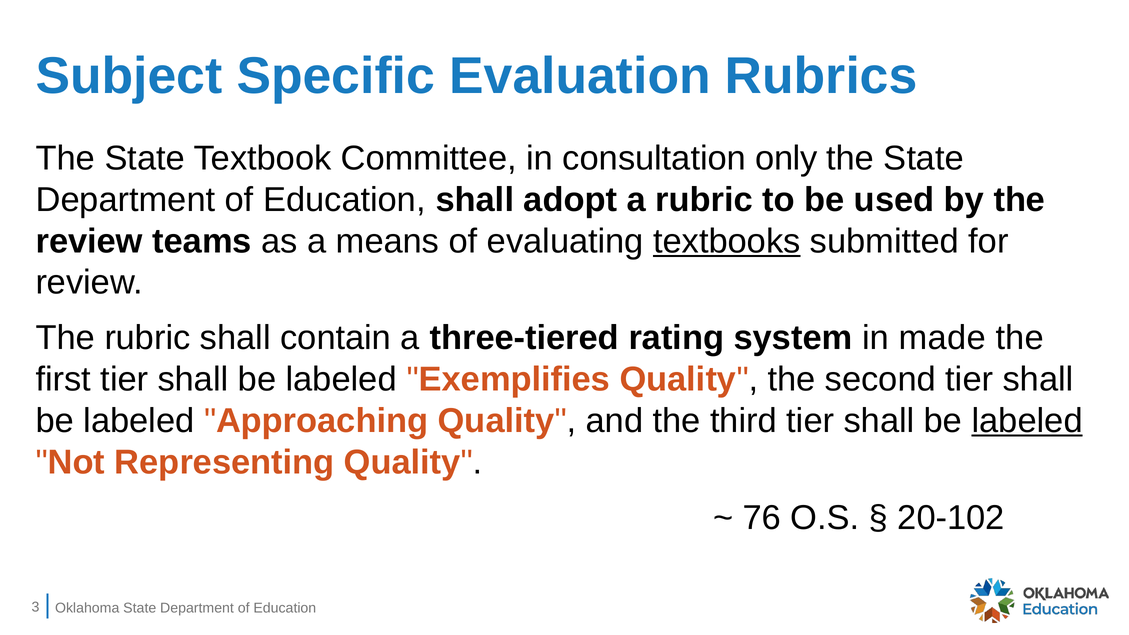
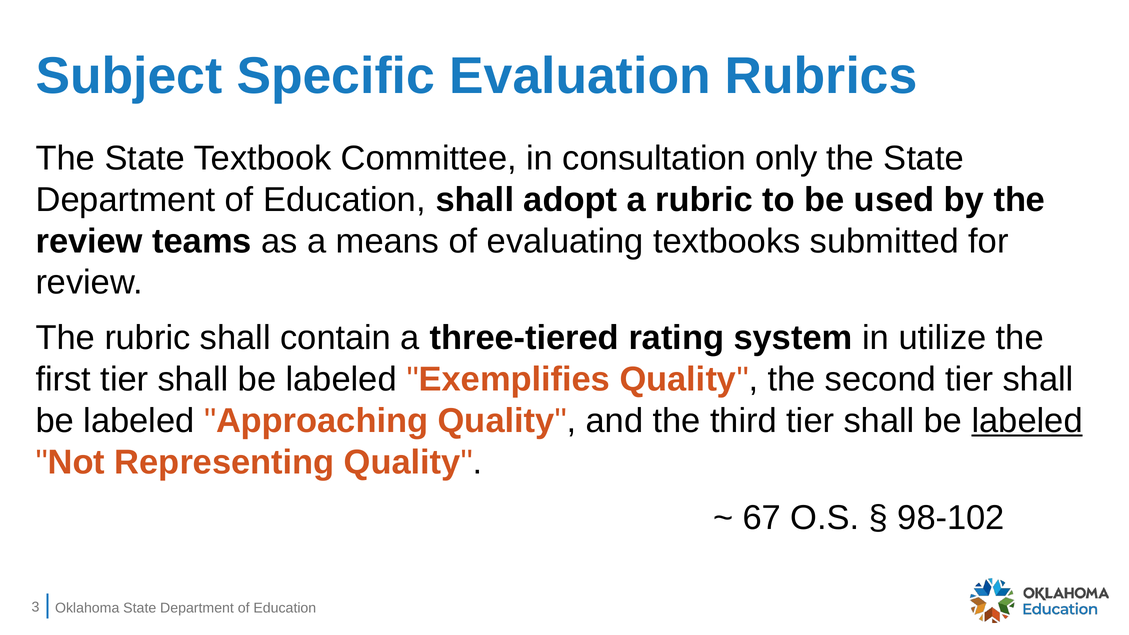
textbooks underline: present -> none (727, 241)
made: made -> utilize (943, 338)
76: 76 -> 67 (762, 518)
20-102: 20-102 -> 98-102 (951, 518)
